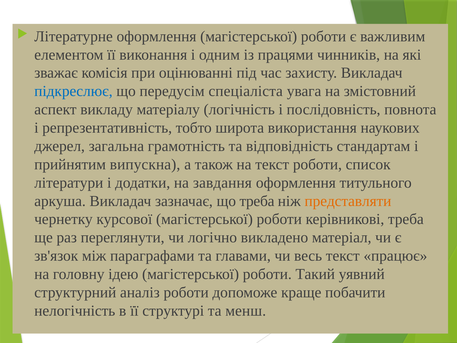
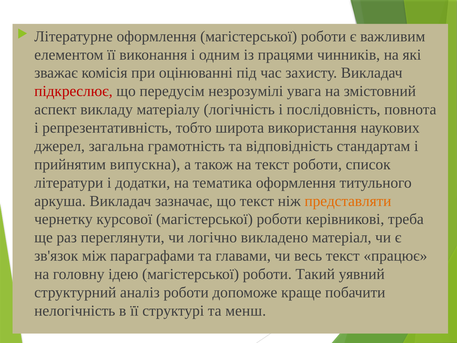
підкреслює colour: blue -> red (73, 91)
спеціаліста: спеціаліста -> незрозумілі (246, 91)
завдання: завдання -> тематика (222, 183)
що треба: треба -> текст (257, 201)
